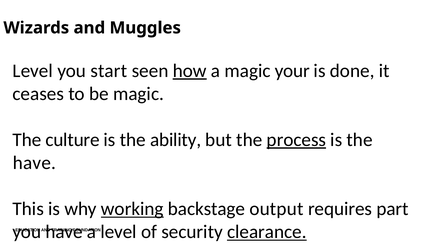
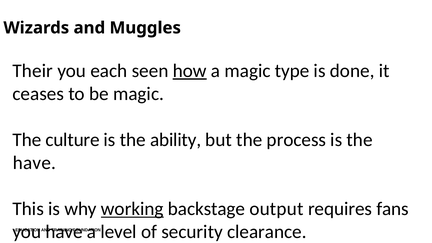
Level: Level -> Their (33, 71)
start: start -> each (109, 71)
your: your -> type (292, 71)
process underline: present -> none (296, 140)
part: part -> fans (393, 209)
clearance underline: present -> none (267, 232)
